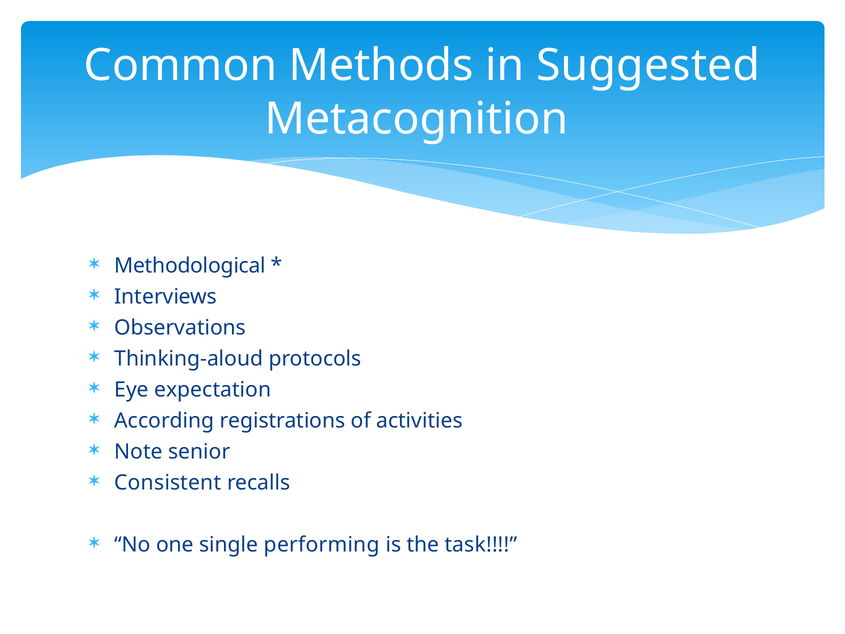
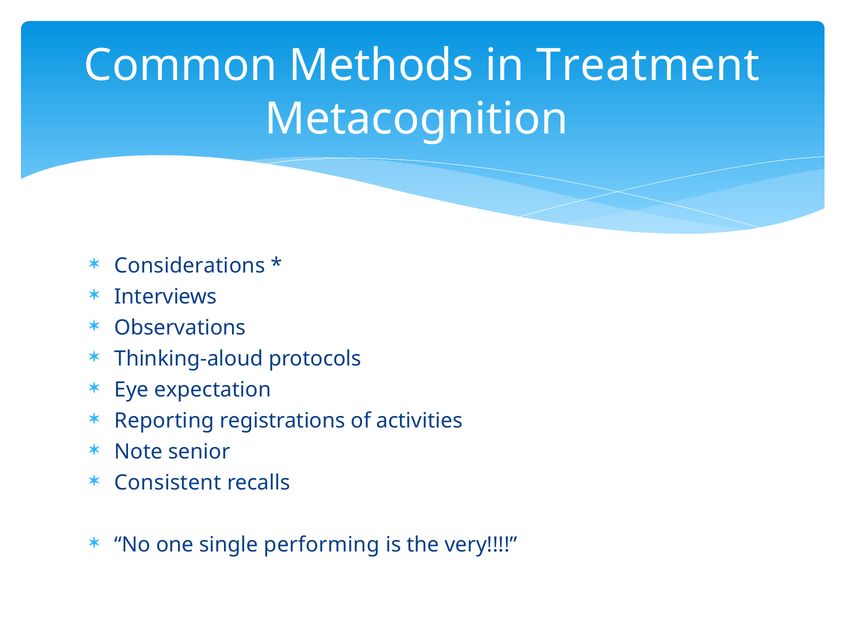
Suggested: Suggested -> Treatment (648, 65)
Methodological: Methodological -> Considerations (190, 266)
According: According -> Reporting (164, 420)
task: task -> very (481, 544)
